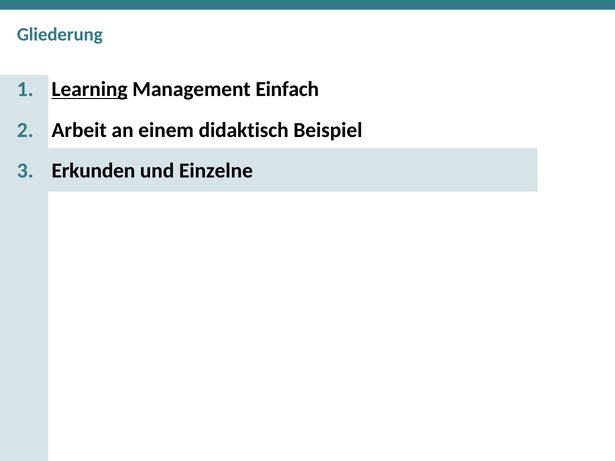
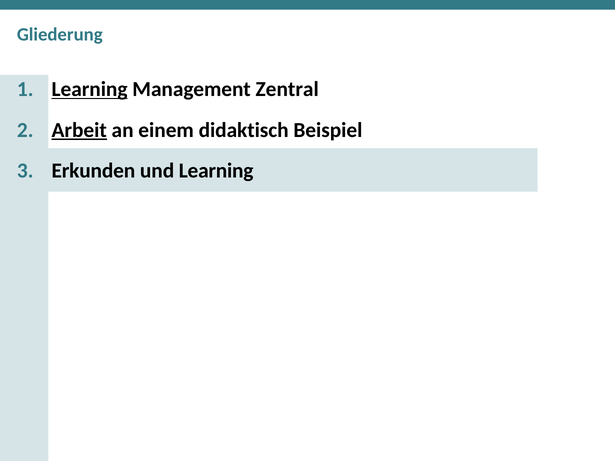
Einfach: Einfach -> Zentral (287, 89)
Arbeit underline: none -> present (79, 130)
und Einzelne: Einzelne -> Learning (216, 171)
